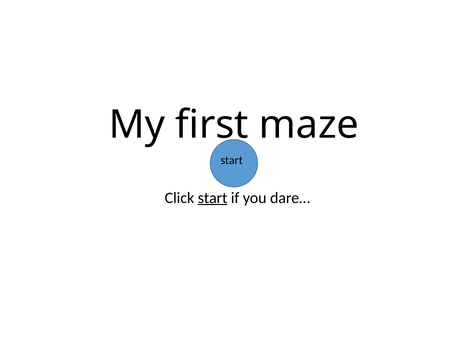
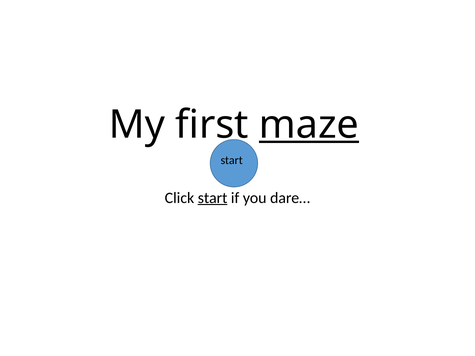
maze underline: none -> present (309, 125)
